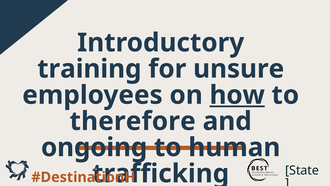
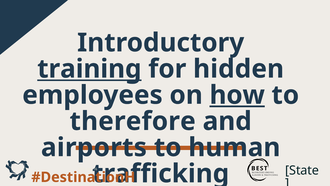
training underline: none -> present (89, 69)
unsure: unsure -> hidden (239, 69)
ongoing: ongoing -> airports (94, 147)
